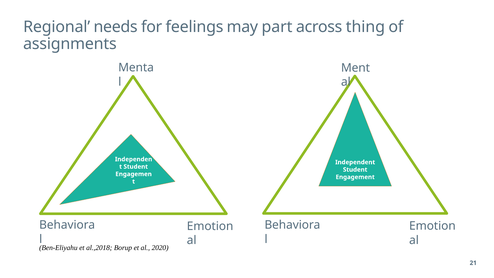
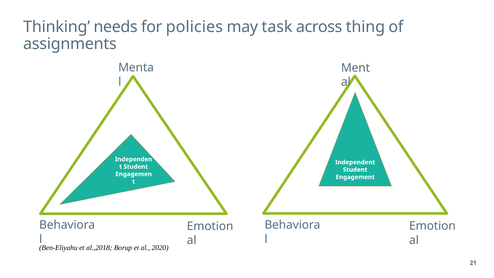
Regional: Regional -> Thinking (57, 27)
feelings: feelings -> policies (194, 27)
part: part -> task (277, 27)
